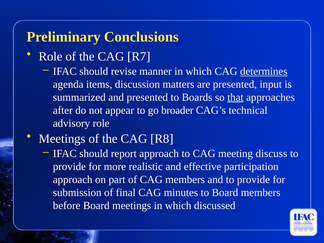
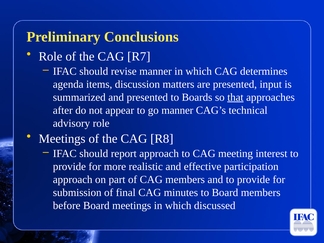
determines underline: present -> none (264, 71)
go broader: broader -> manner (177, 110)
discuss: discuss -> interest (271, 154)
